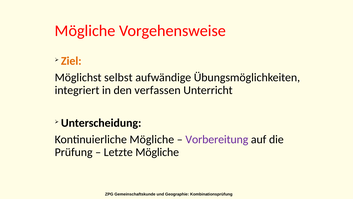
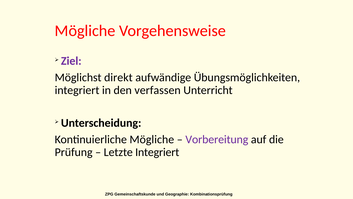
Ziel colour: orange -> purple (71, 61)
selbst: selbst -> direkt (118, 77)
Letzte Mögliche: Mögliche -> Integriert (157, 152)
